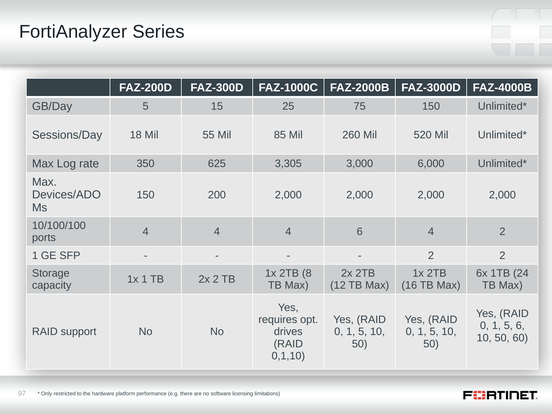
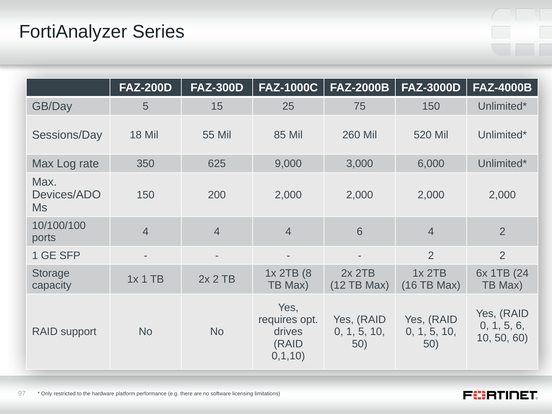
3,305: 3,305 -> 9,000 (288, 164)
